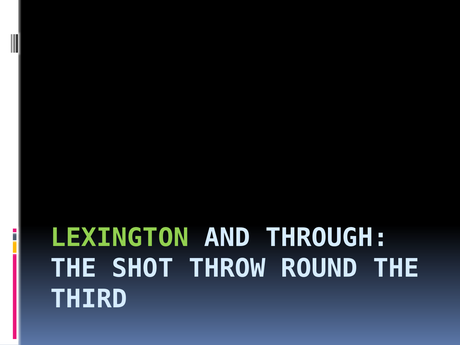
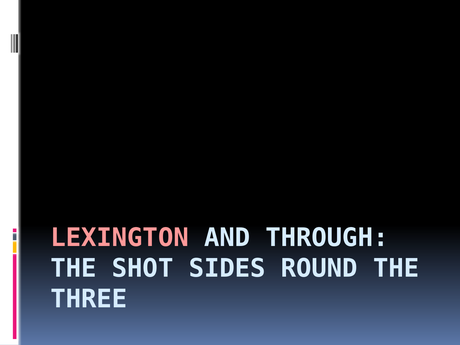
LEXINGTON colour: light green -> pink (120, 238)
THROW: THROW -> SIDES (227, 269)
THIRD: THIRD -> THREE (89, 299)
